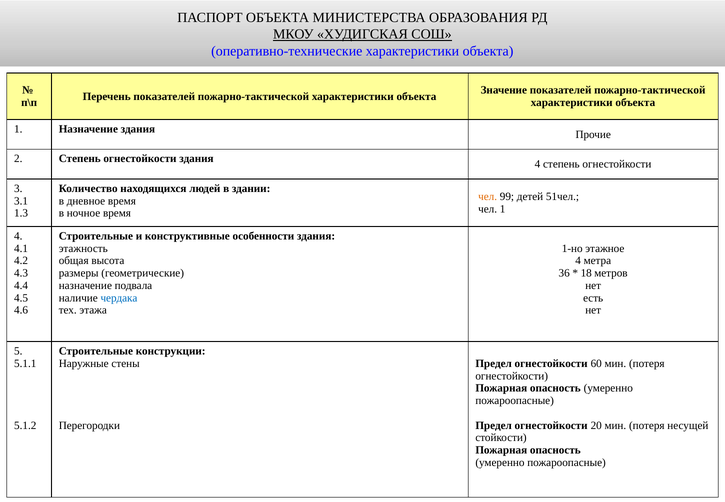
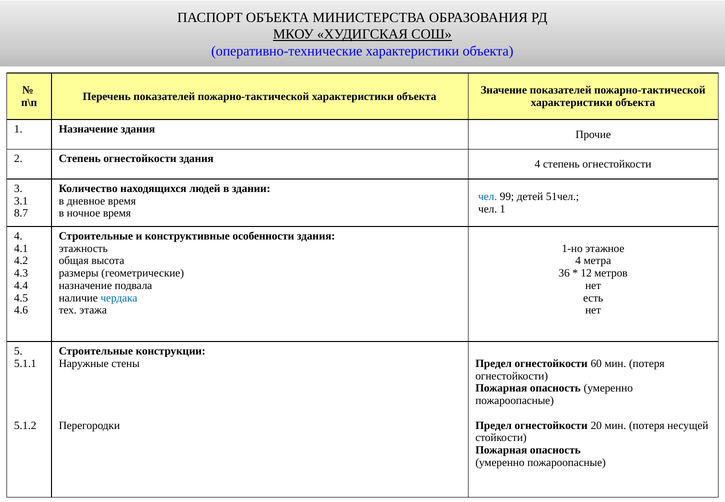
чел colour: orange -> blue (488, 196)
1.3: 1.3 -> 8.7 (21, 213)
18: 18 -> 12 (586, 273)
